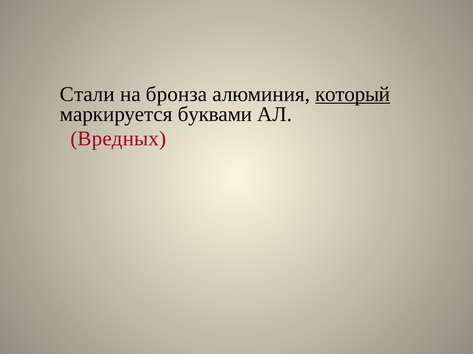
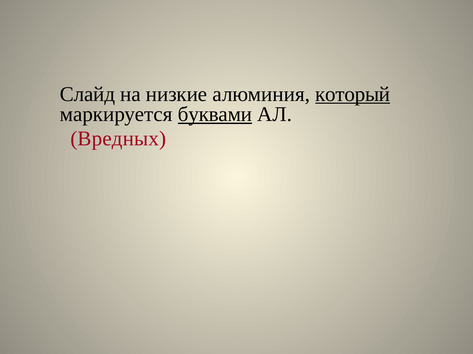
Стали: Стали -> Слайд (87, 94)
бронза: бронза -> низкие (177, 94)
буквами underline: none -> present (215, 115)
